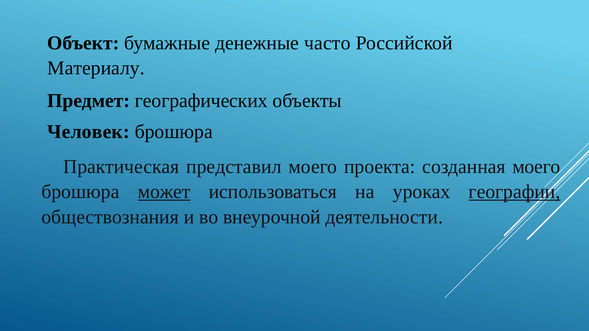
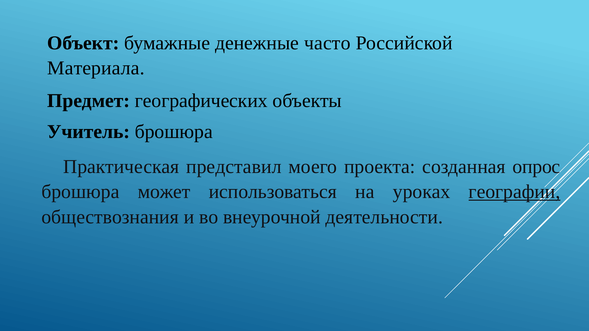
Материалу: Материалу -> Материала (96, 68)
Человек: Человек -> Учитель (89, 132)
созданная моего: моего -> опрос (536, 167)
может underline: present -> none (164, 192)
